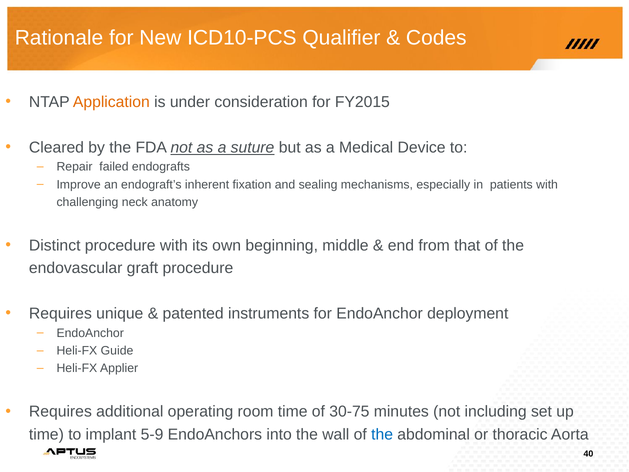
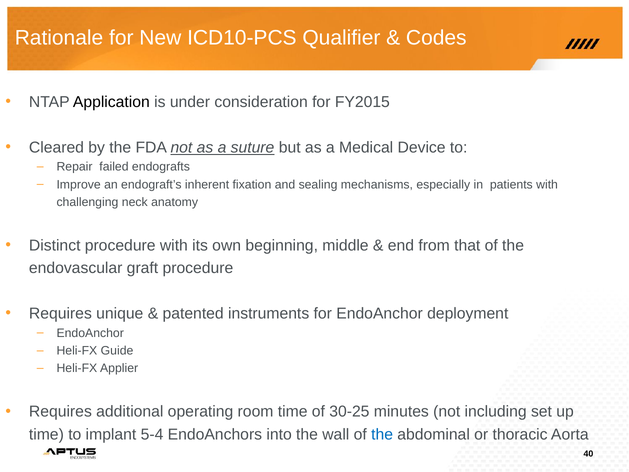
Application colour: orange -> black (111, 102)
30-75: 30-75 -> 30-25 (349, 412)
5-9: 5-9 -> 5-4 (152, 434)
